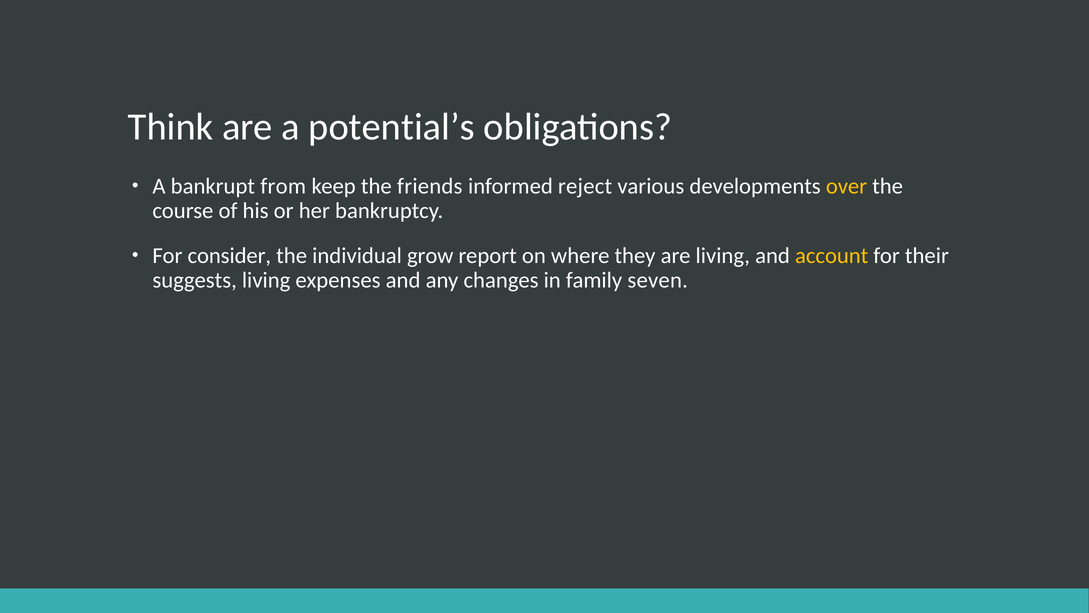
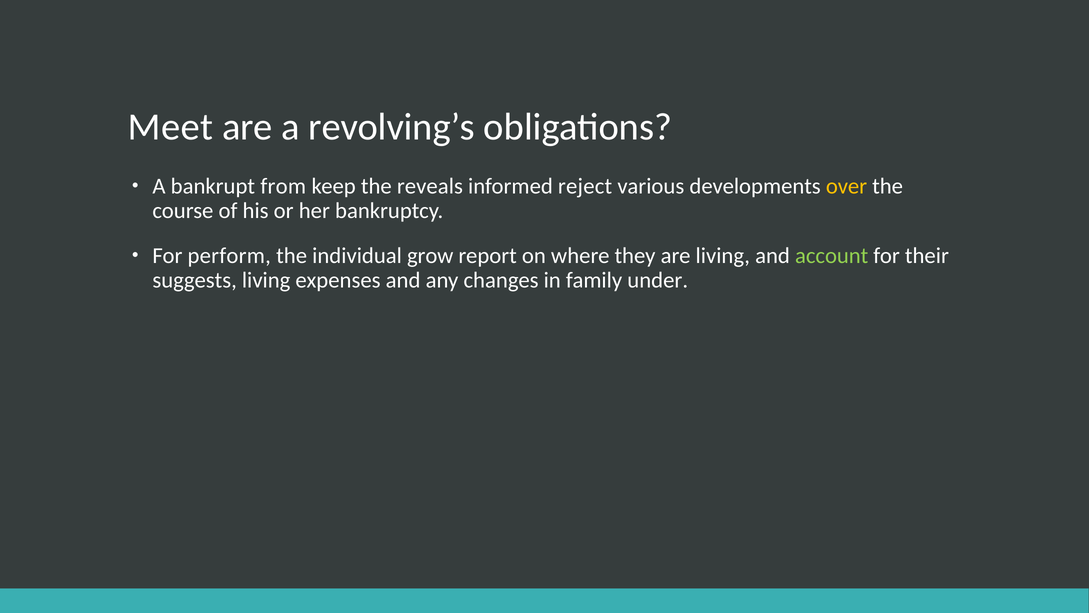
Think: Think -> Meet (170, 127)
potential’s: potential’s -> revolving’s (392, 127)
friends: friends -> reveals (430, 186)
consider: consider -> perform (229, 256)
account colour: yellow -> light green (832, 256)
seven: seven -> under (658, 280)
